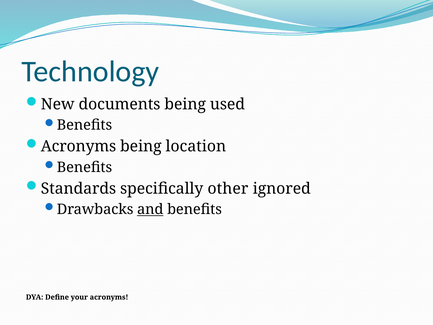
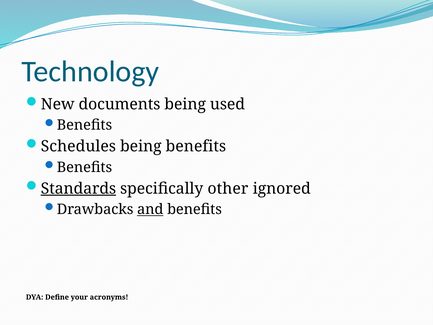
Acronyms: Acronyms -> Schedules (78, 146)
being location: location -> benefits (196, 146)
Standards underline: none -> present (78, 188)
